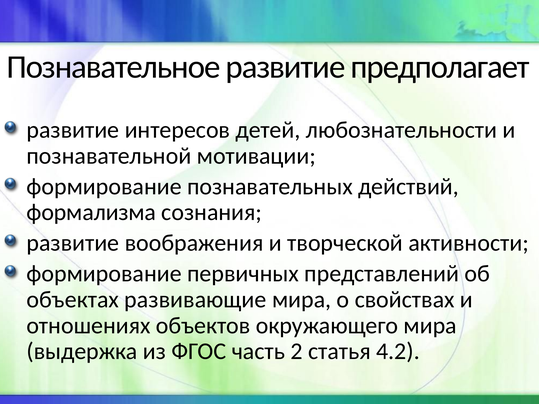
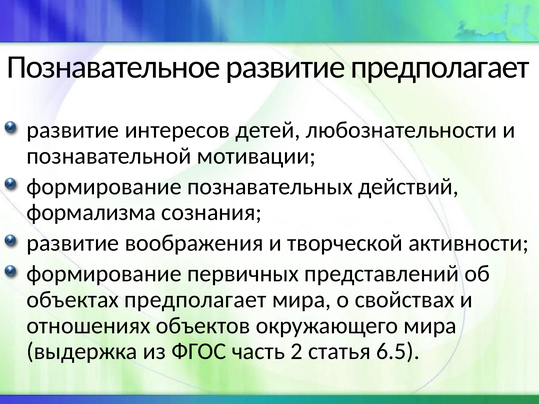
объектах развивающие: развивающие -> предполагает (195, 300)
4.2: 4.2 -> 6.5 (398, 352)
